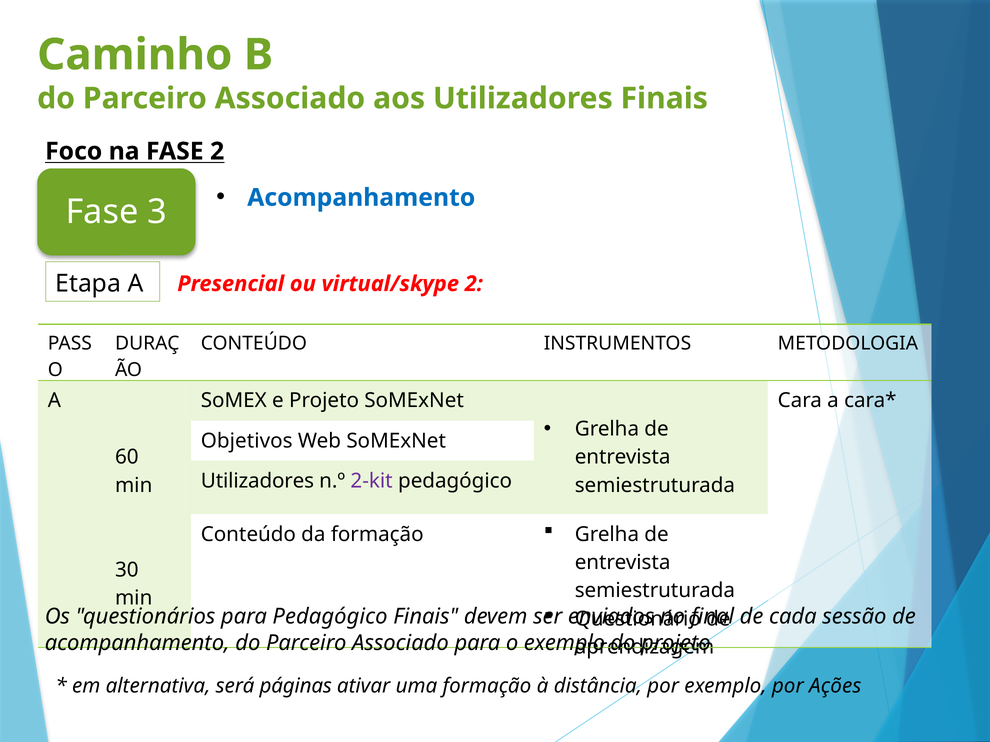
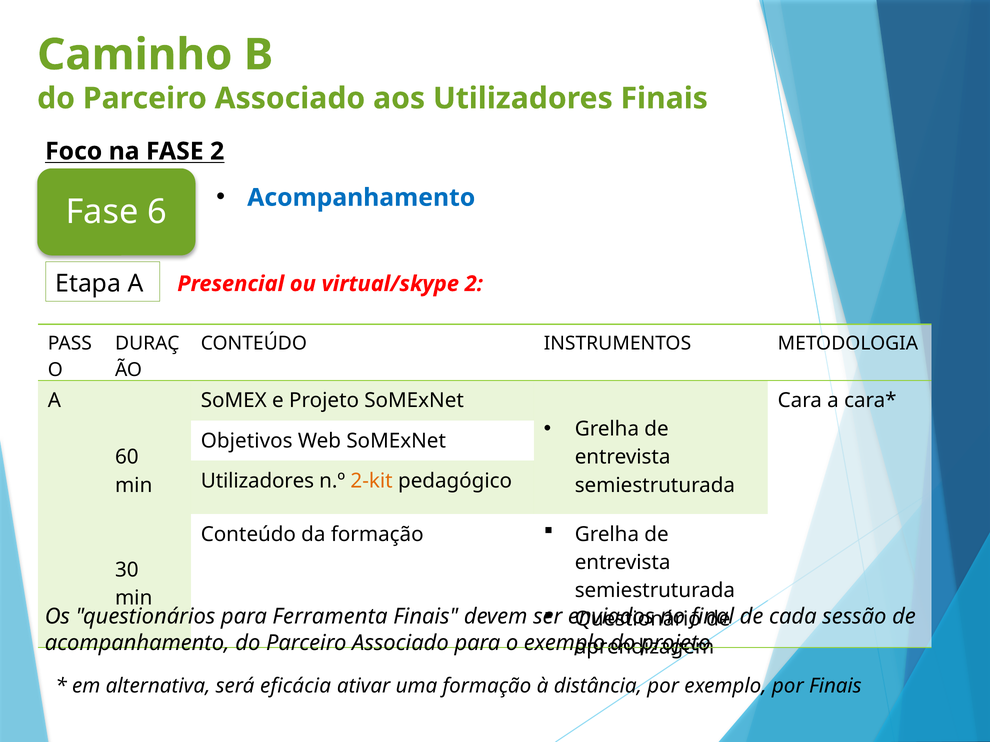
3: 3 -> 6 (157, 212)
2-kit colour: purple -> orange (372, 481)
para Pedagógico: Pedagógico -> Ferramenta (330, 617)
páginas: páginas -> eficácia (296, 686)
por Ações: Ações -> Finais (835, 686)
